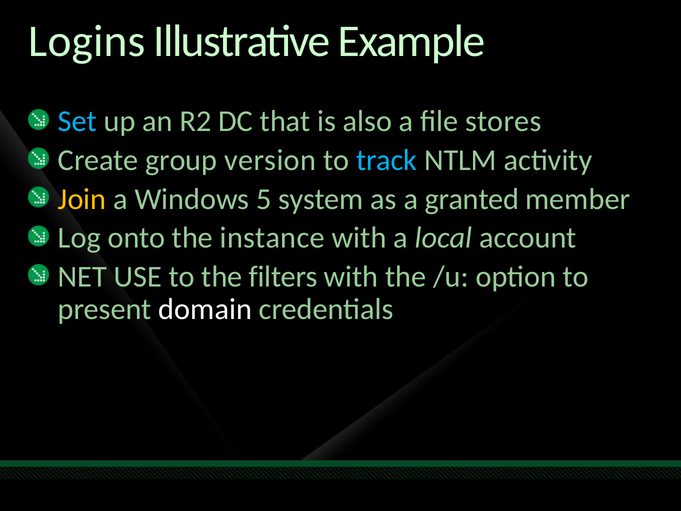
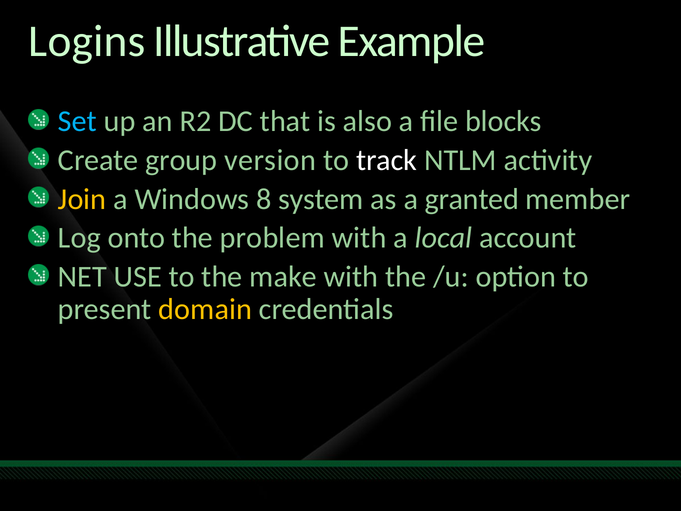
stores: stores -> blocks (503, 121)
track colour: light blue -> white (387, 160)
5: 5 -> 8 (264, 199)
instance: instance -> problem (272, 238)
filters: filters -> make (283, 276)
domain colour: white -> yellow (205, 309)
